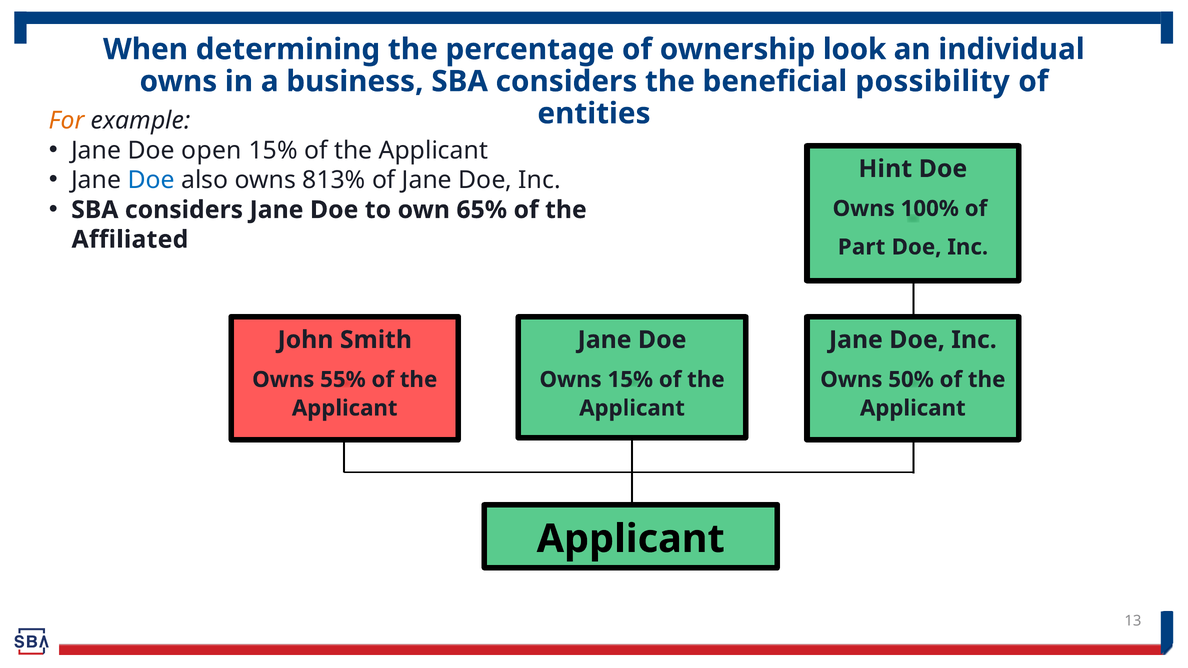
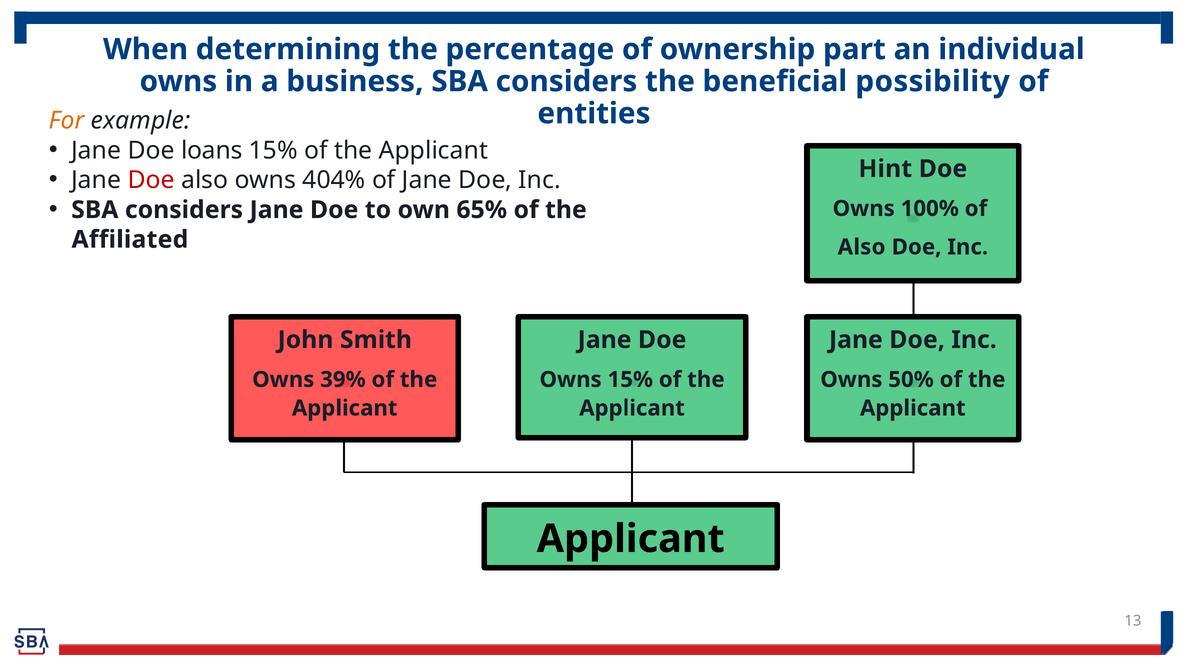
look: look -> part (854, 49)
open: open -> loans (212, 151)
Doe colour: blue -> red (151, 180)
813%: 813% -> 404% (334, 180)
Part: Part -> Also (862, 247)
55%: 55% -> 39% (343, 380)
